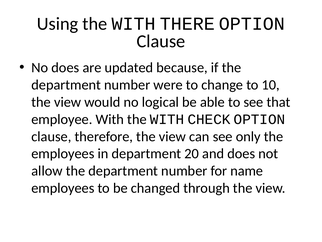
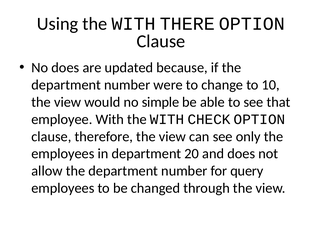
logical: logical -> simple (160, 102)
name: name -> query (247, 171)
